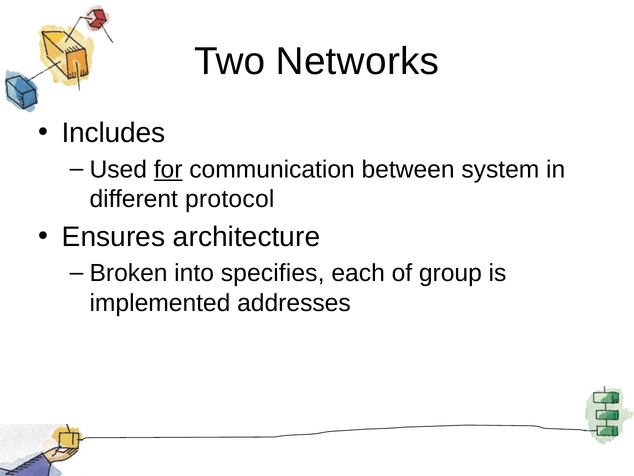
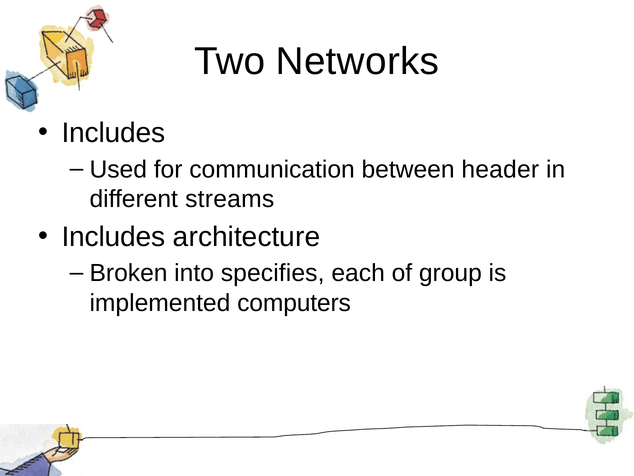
for underline: present -> none (168, 169)
system: system -> header (500, 169)
protocol: protocol -> streams (230, 199)
Ensures: Ensures -> Includes (114, 237)
addresses: addresses -> computers (294, 303)
